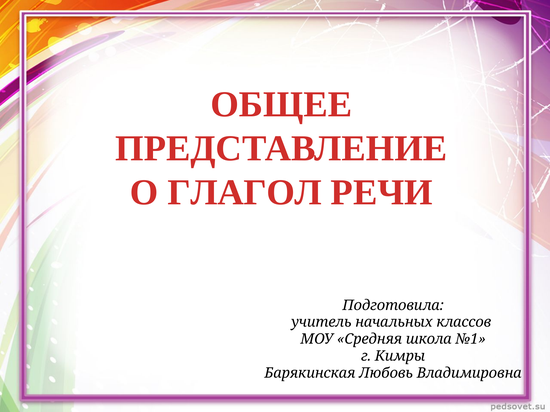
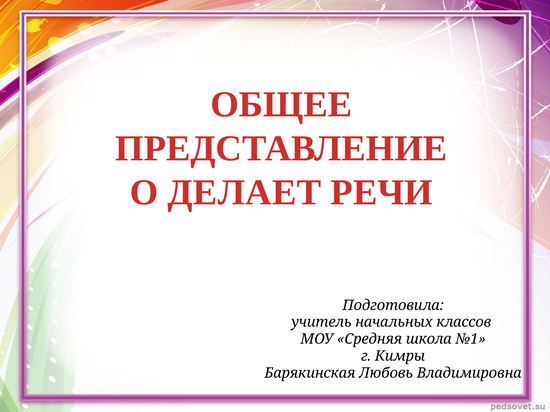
ГЛАГОЛ: ГЛАГОЛ -> ДЕЛАЕТ (244, 193)
